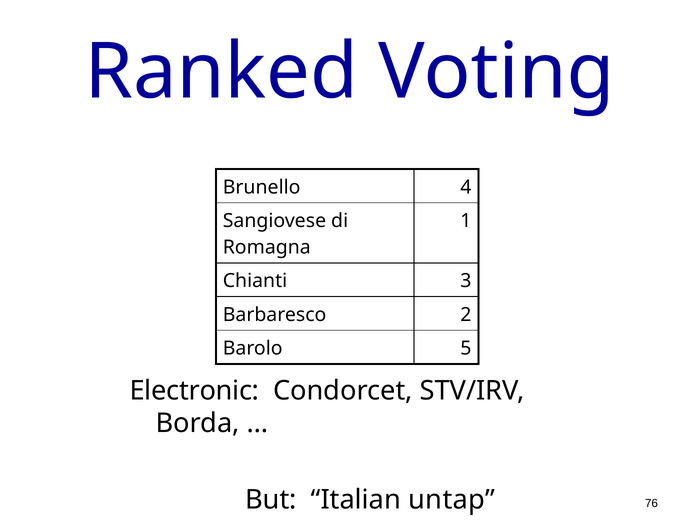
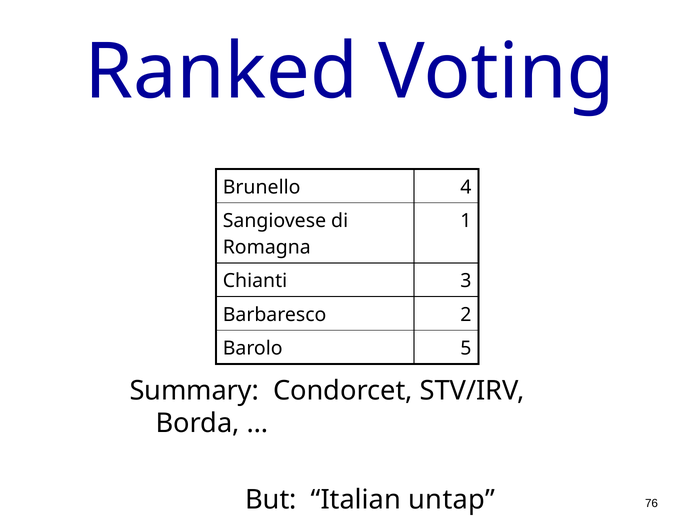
Electronic: Electronic -> Summary (194, 391)
